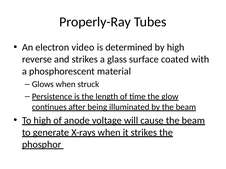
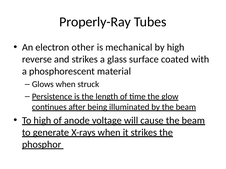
video: video -> other (83, 47)
determined: determined -> mechanical (129, 47)
